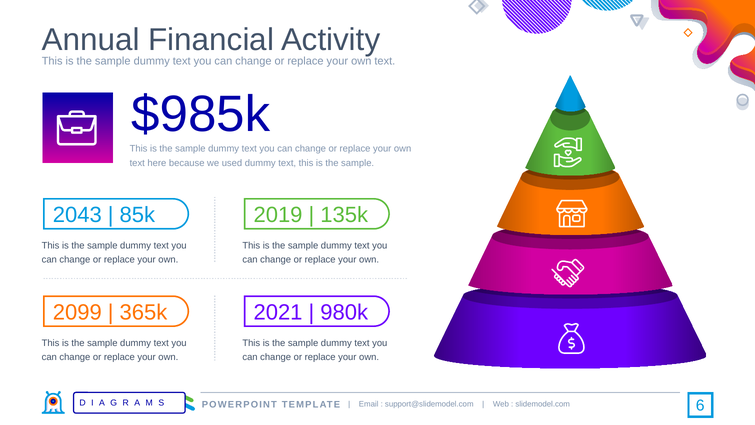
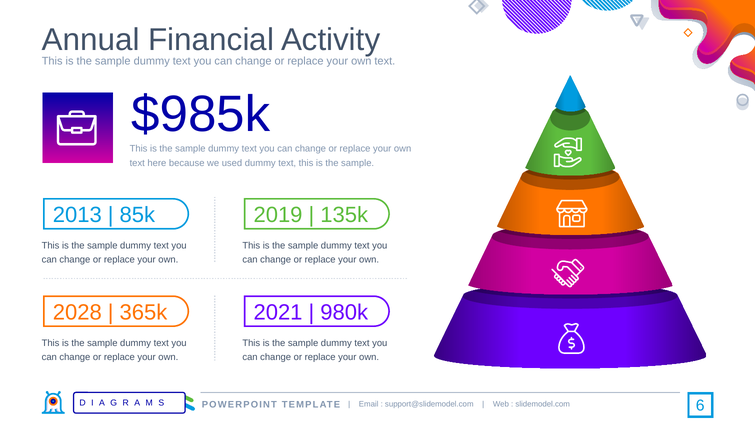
2043: 2043 -> 2013 (77, 215)
2099: 2099 -> 2028 (77, 312)
